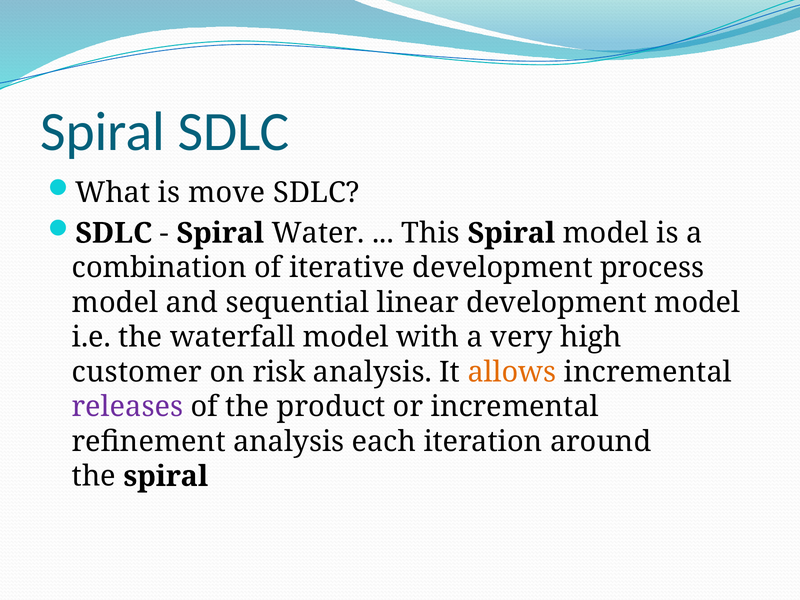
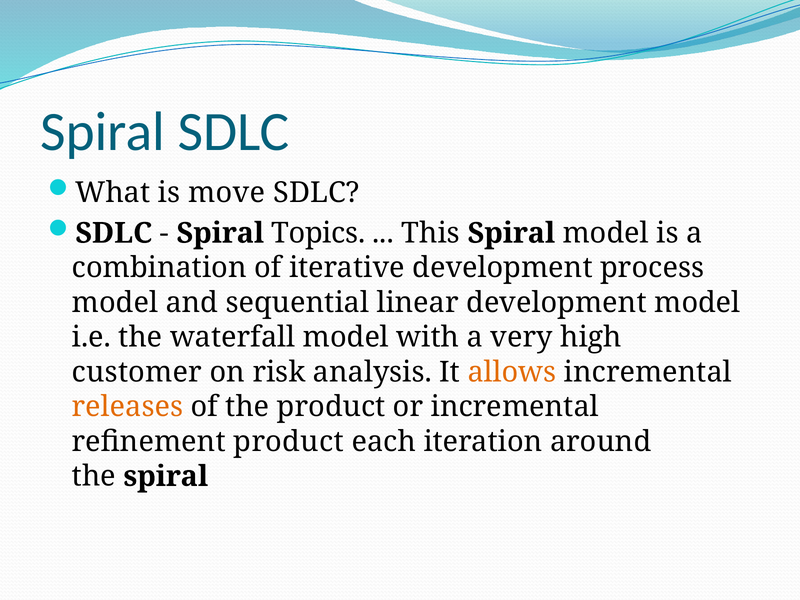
Water: Water -> Topics (318, 233)
releases colour: purple -> orange (127, 407)
refinement analysis: analysis -> product (289, 442)
